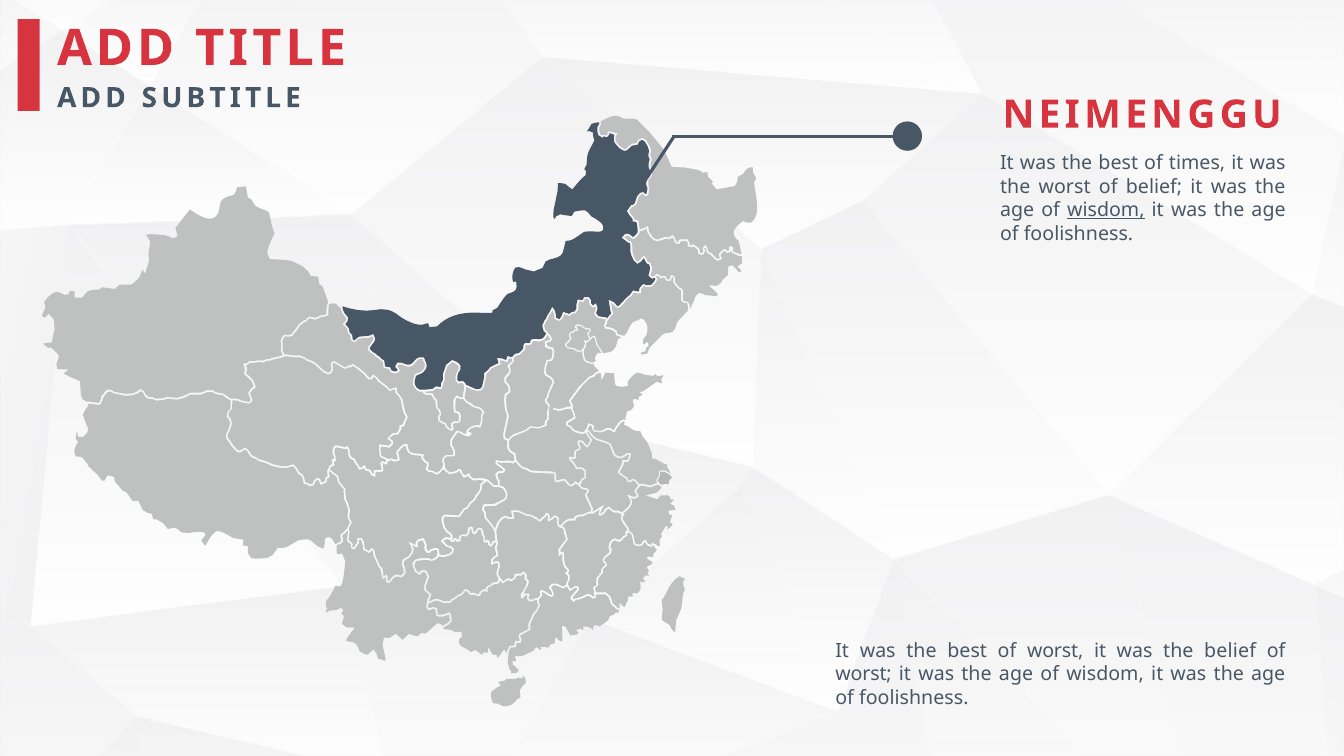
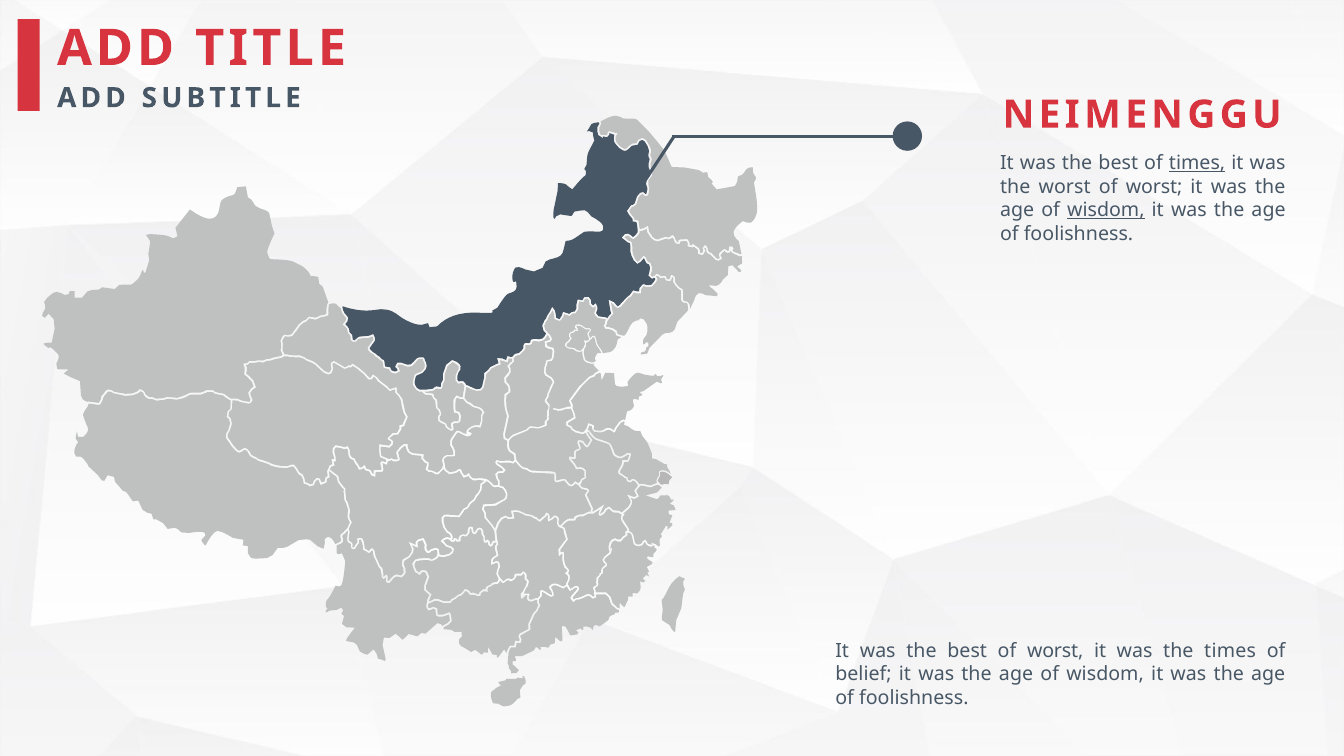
times underline: none -> present (1197, 163)
worst of belief: belief -> worst (1154, 187)
the belief: belief -> times (1230, 651)
worst: worst -> belief (863, 674)
